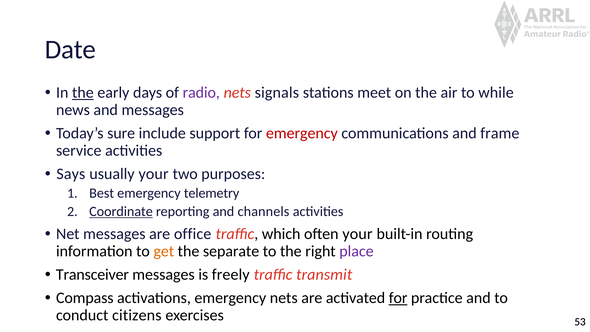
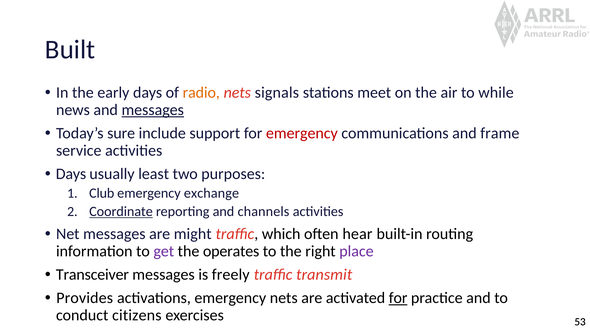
Date: Date -> Built (70, 50)
the underline: present -> none (83, 93)
radio colour: purple -> orange (201, 93)
messages underline: none -> present (153, 110)
Says: Says -> Days (71, 174)
usually your: your -> least (154, 174)
Best: Best -> Club (102, 193)
telemetry: telemetry -> exchange (211, 193)
office: office -> might (193, 234)
often your: your -> hear (357, 234)
get colour: orange -> purple (164, 251)
separate: separate -> operates (231, 251)
Compass: Compass -> Provides (85, 298)
